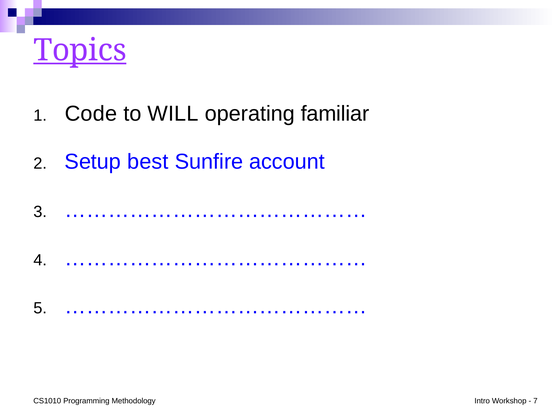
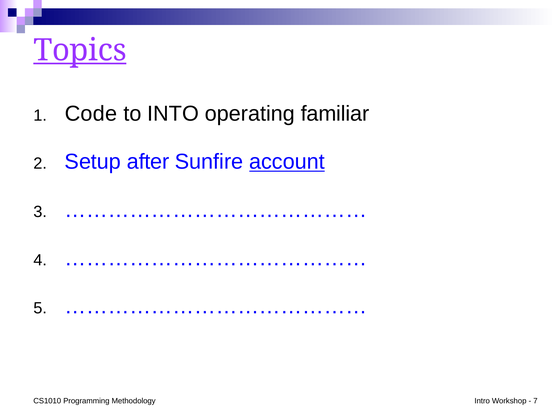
WILL: WILL -> INTO (173, 114)
best: best -> after (148, 162)
account underline: none -> present (287, 162)
